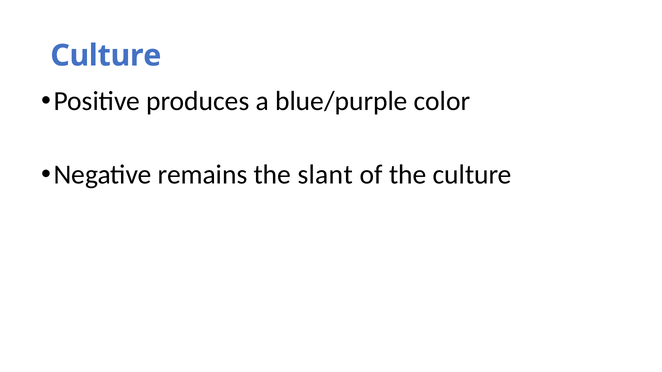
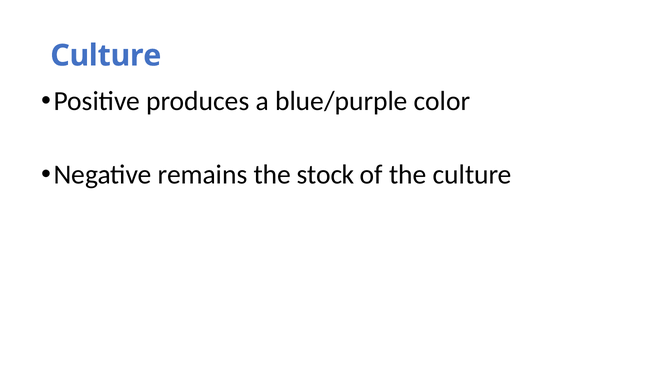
slant: slant -> stock (326, 175)
